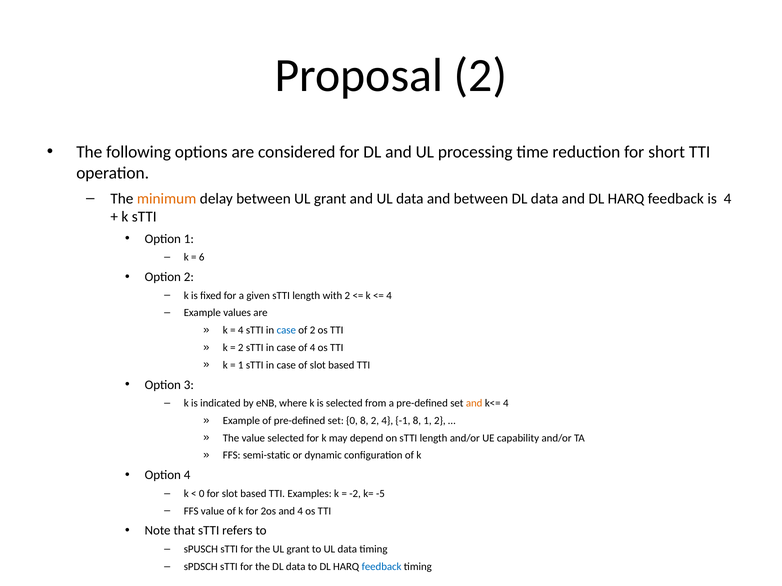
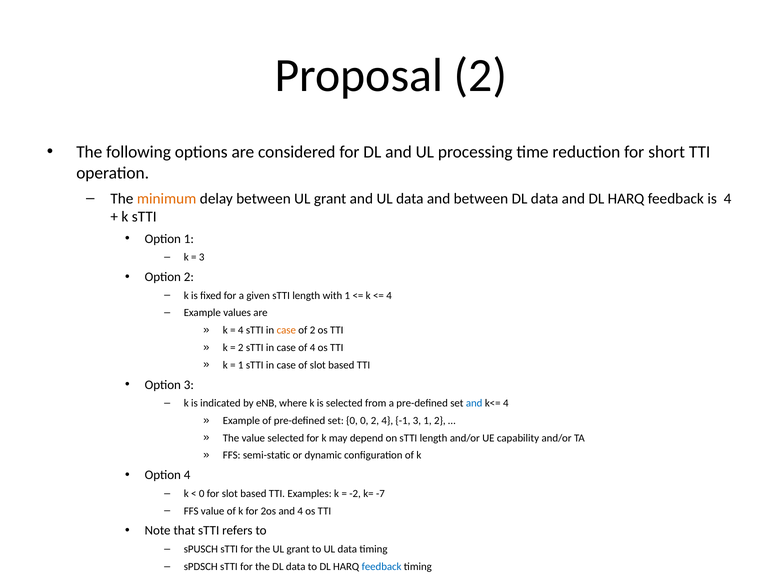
6: 6 -> 3 (202, 258)
with 2: 2 -> 1 (347, 296)
case colour: blue -> orange (286, 331)
and colour: orange -> blue (474, 404)
0 8: 8 -> 0 (364, 421)
-1 8: 8 -> 3 (417, 421)
-5: -5 -> -7 (380, 494)
